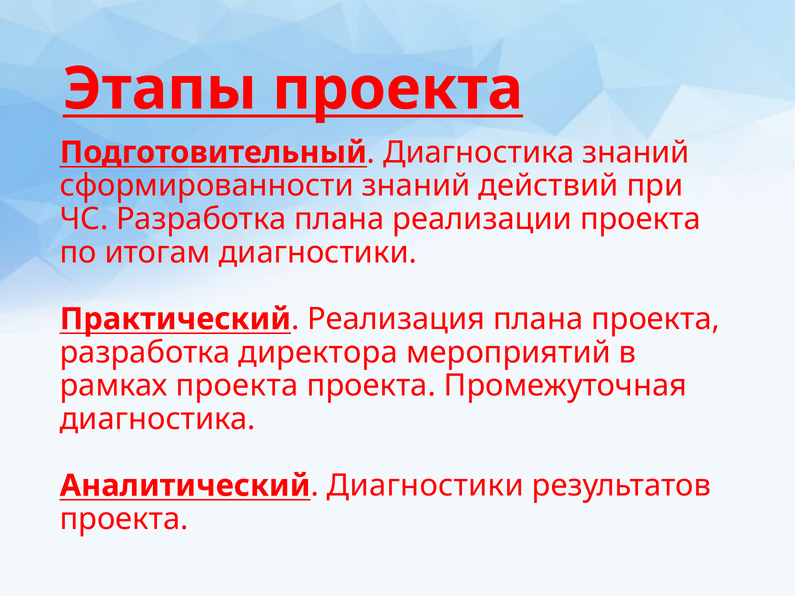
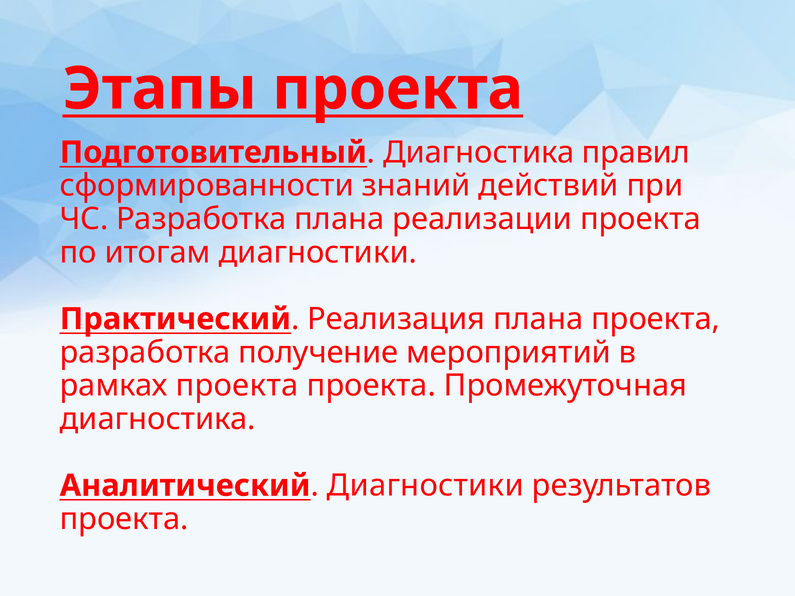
Диагностика знаний: знаний -> правил (636, 152)
директора: директора -> получение (318, 352)
